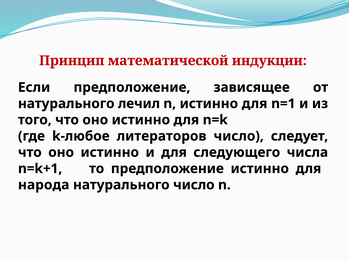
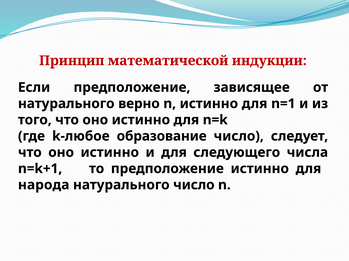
лечил: лечил -> верно (139, 104)
литераторов: литераторов -> образование (162, 136)
